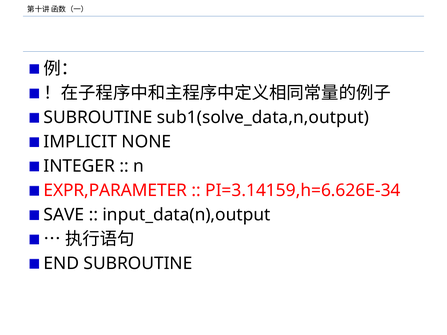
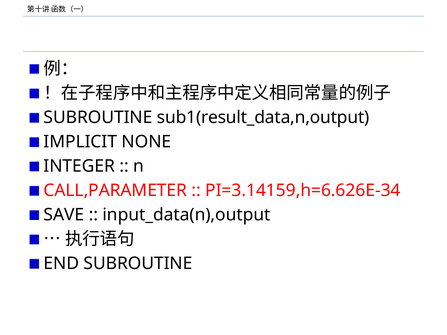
sub1(solve_data,n,output: sub1(solve_data,n,output -> sub1(result_data,n,output (263, 118)
EXPR,PARAMETER: EXPR,PARAMETER -> CALL,PARAMETER (115, 191)
